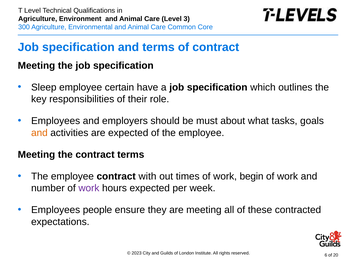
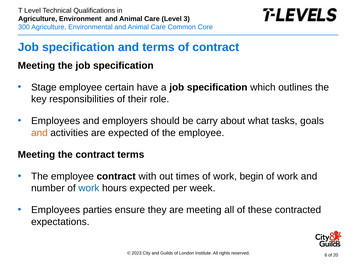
Sleep: Sleep -> Stage (44, 87)
must: must -> carry (207, 121)
work colour: purple -> blue (89, 188)
people: people -> parties (97, 210)
